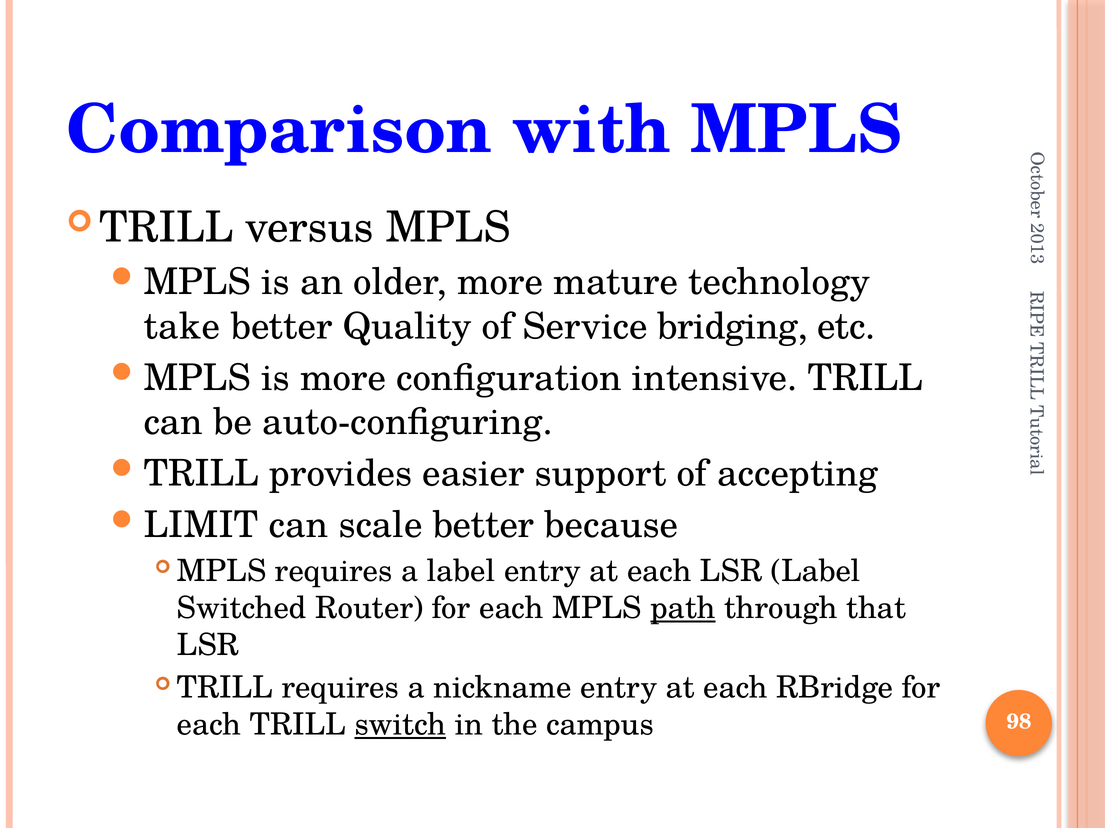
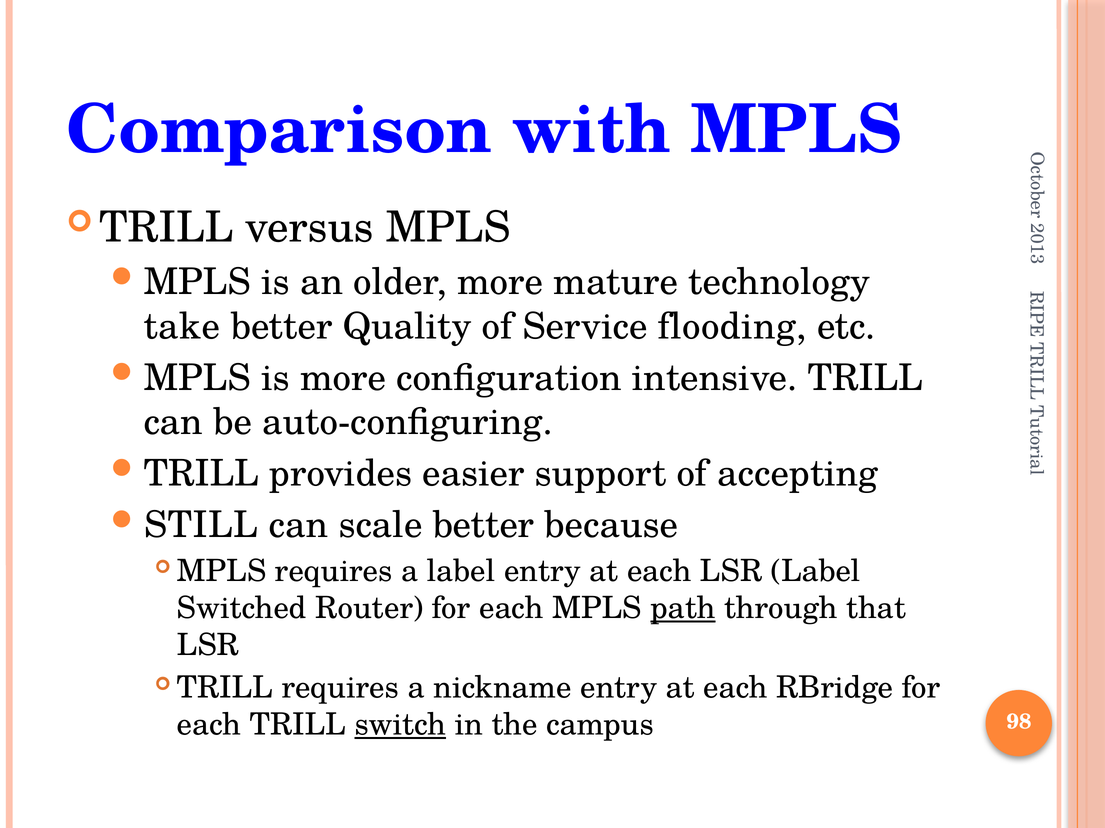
bridging: bridging -> flooding (732, 327)
LIMIT: LIMIT -> STILL (201, 526)
